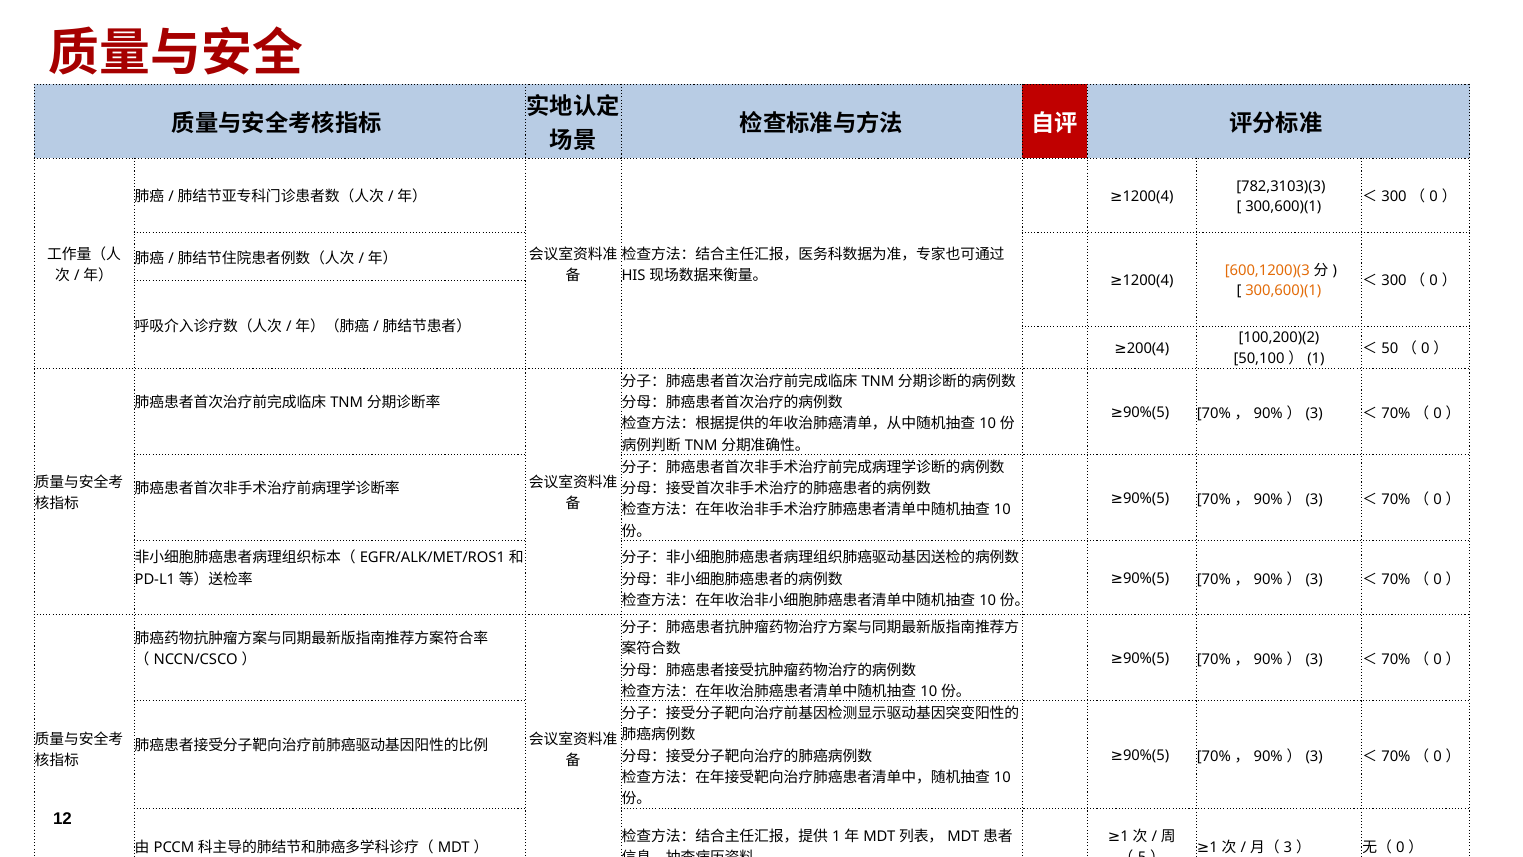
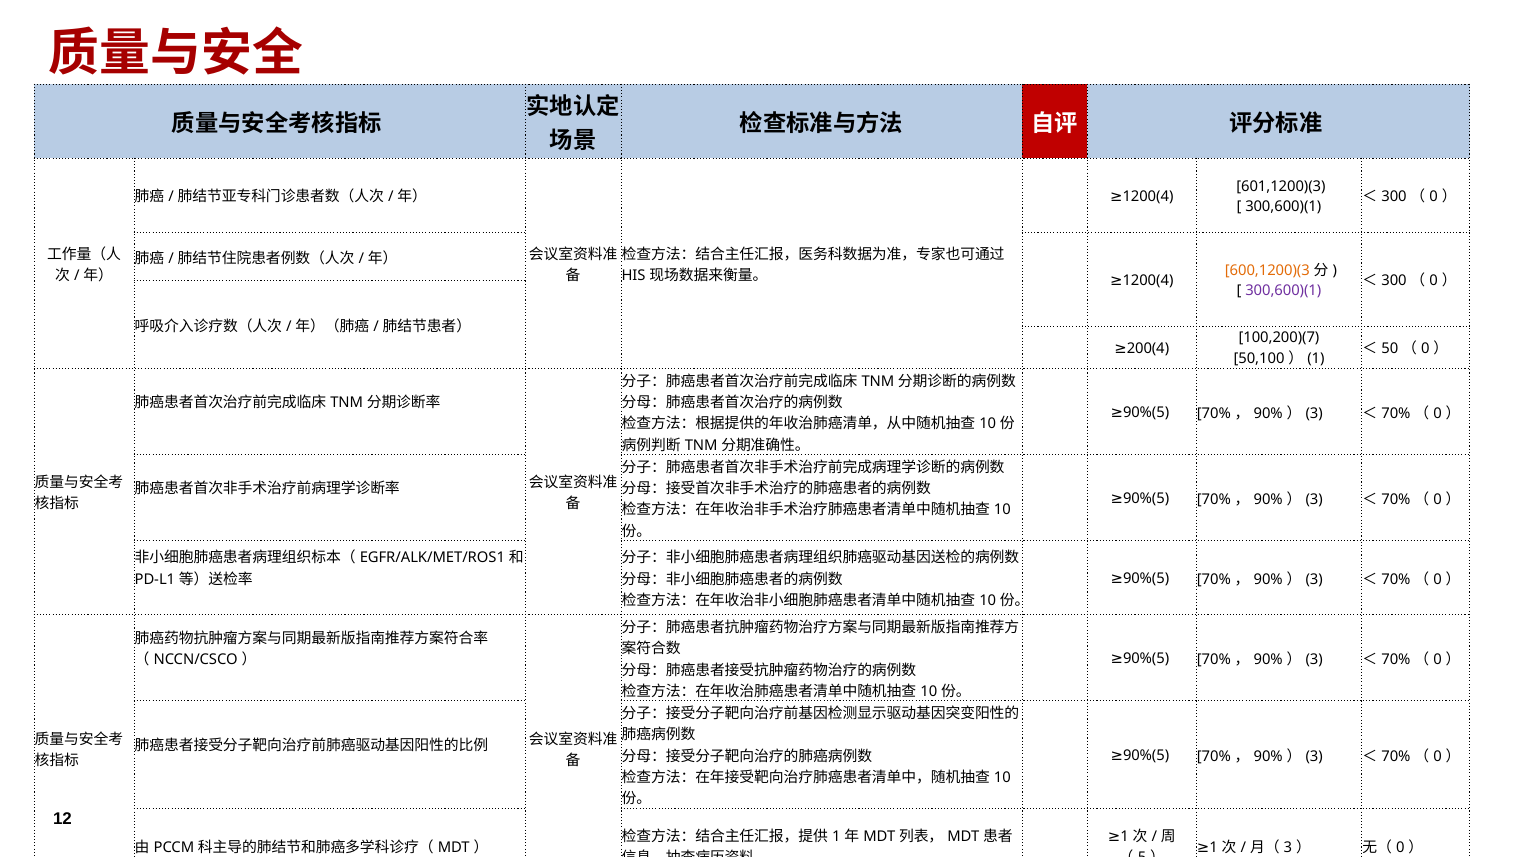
782,3103)(3: 782,3103)(3 -> 601,1200)(3 (1281, 186)
300,600)(1 colour: orange -> purple (1283, 291)
100,200)(2: 100,200)(2 -> 100,200)(7 (1279, 338)
